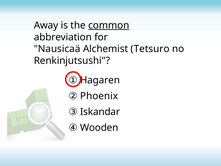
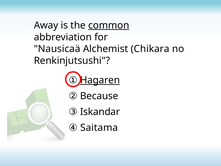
Tetsuro: Tetsuro -> Chikara (150, 49)
Hagaren underline: none -> present (100, 80)
Phoenix: Phoenix -> Because (99, 96)
Wooden: Wooden -> Saitama (99, 127)
